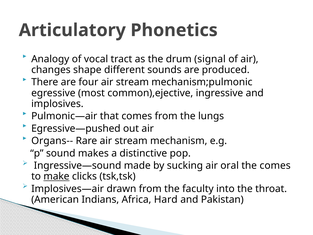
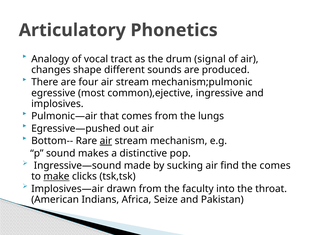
Organs--: Organs-- -> Bottom-- (52, 141)
air underline: none -> present (106, 141)
oral: oral -> find (230, 165)
Hard: Hard -> Seize (166, 199)
